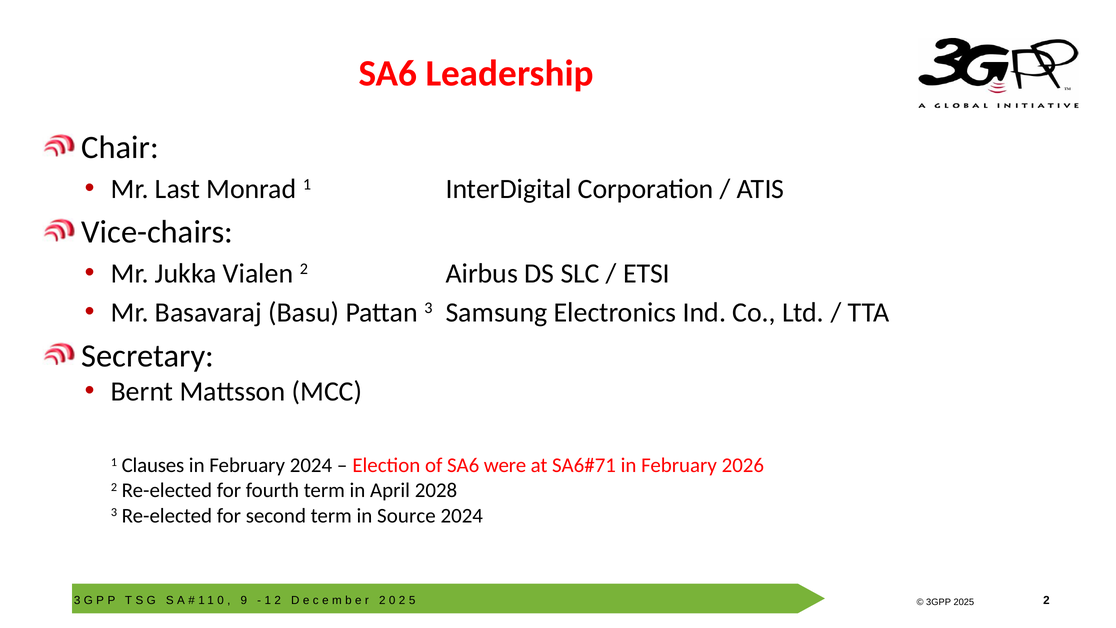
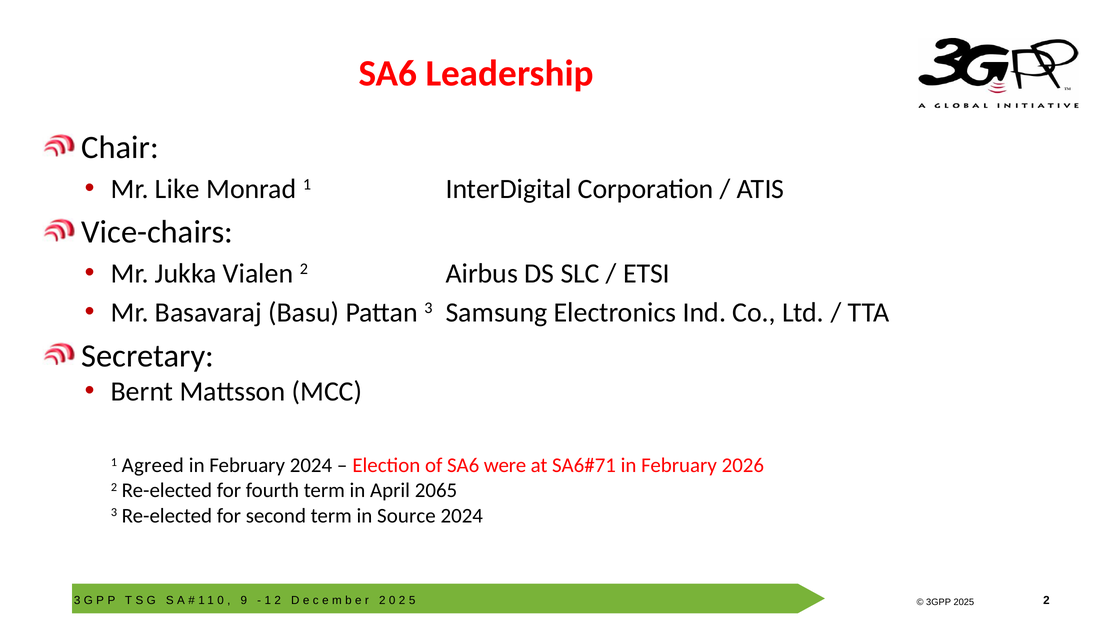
Last: Last -> Like (177, 189)
Clauses: Clauses -> Agreed (153, 465)
2028: 2028 -> 2065 (436, 490)
